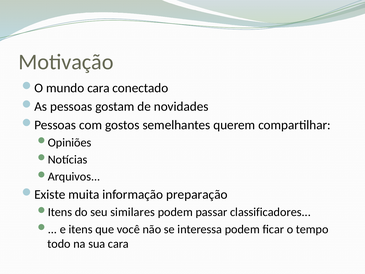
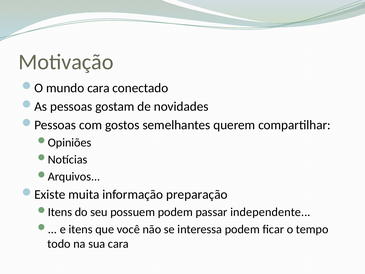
similares: similares -> possuem (133, 212)
classificadores: classificadores -> independente (270, 212)
